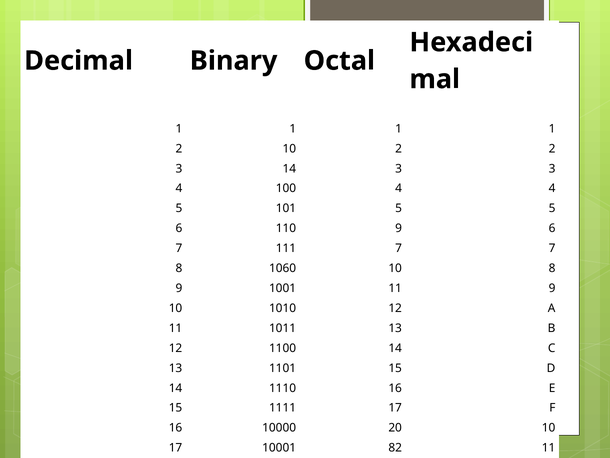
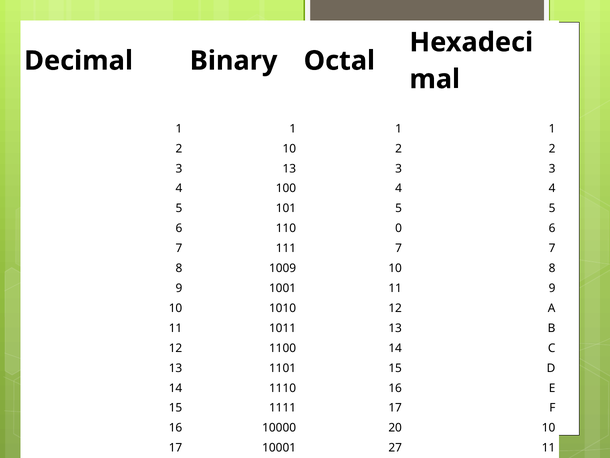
3 14: 14 -> 13 (289, 168)
110 9: 9 -> 0 (399, 228)
1060: 1060 -> 1009 (283, 268)
82: 82 -> 27 (395, 447)
